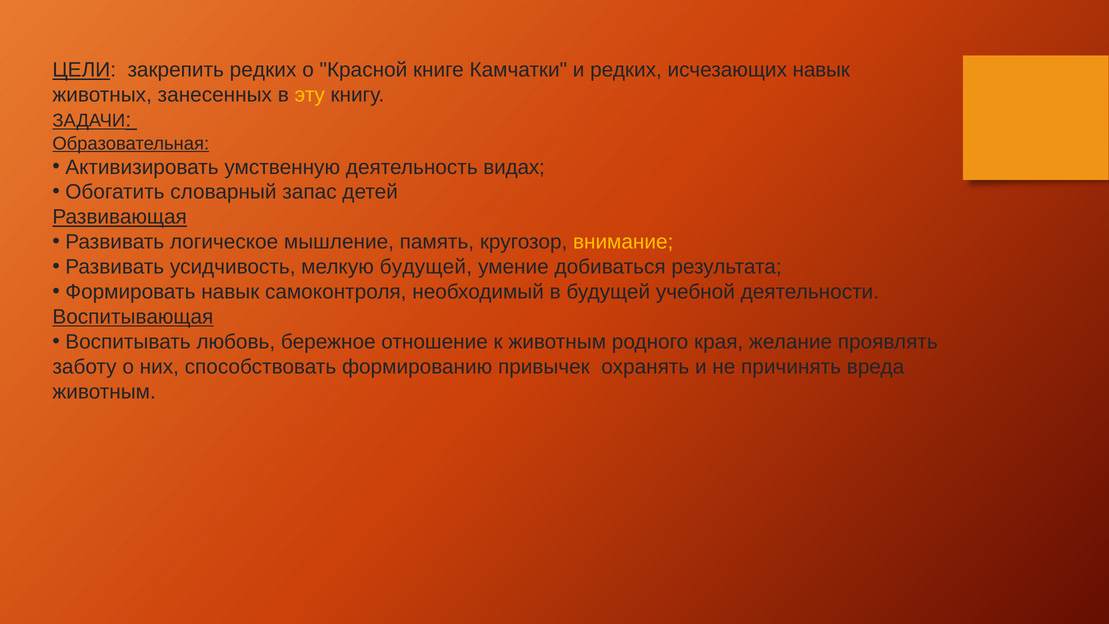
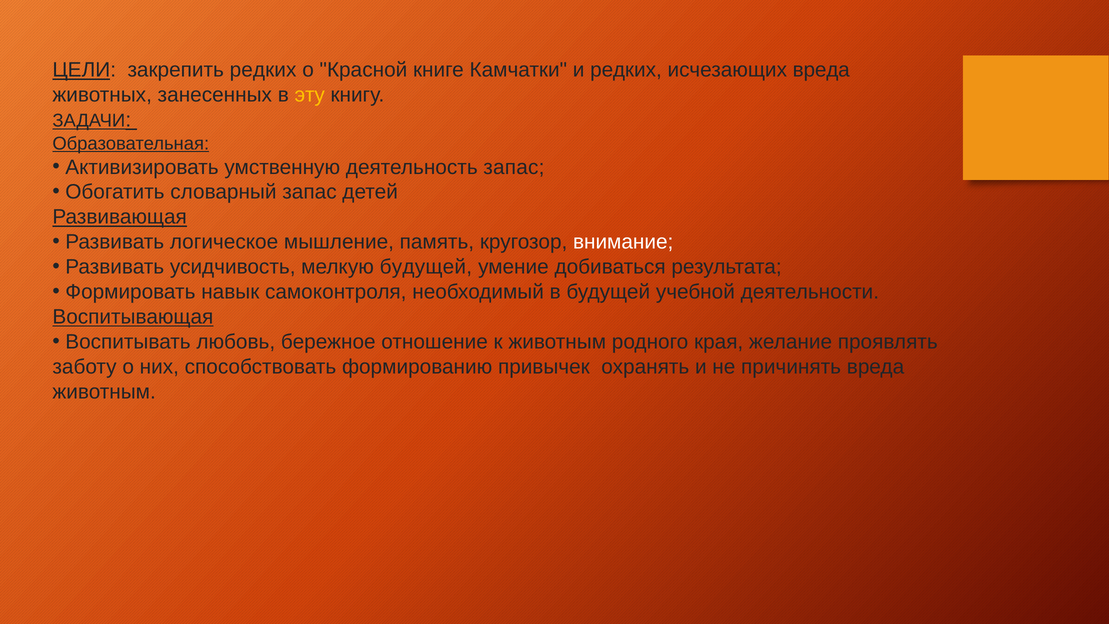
исчезающих навык: навык -> вреда (821, 70)
деятельность видах: видах -> запас (514, 167)
внимание colour: yellow -> white (623, 242)
